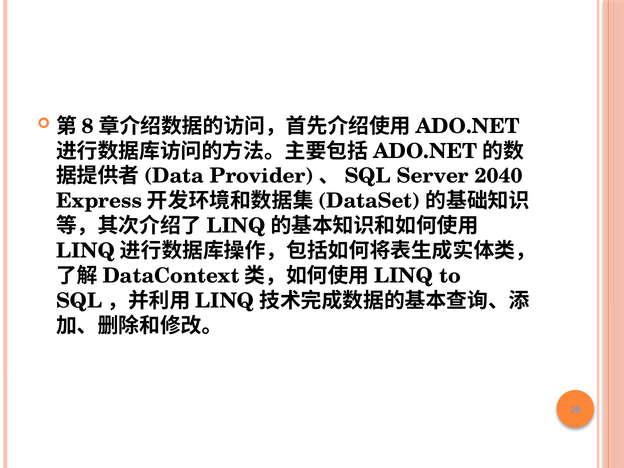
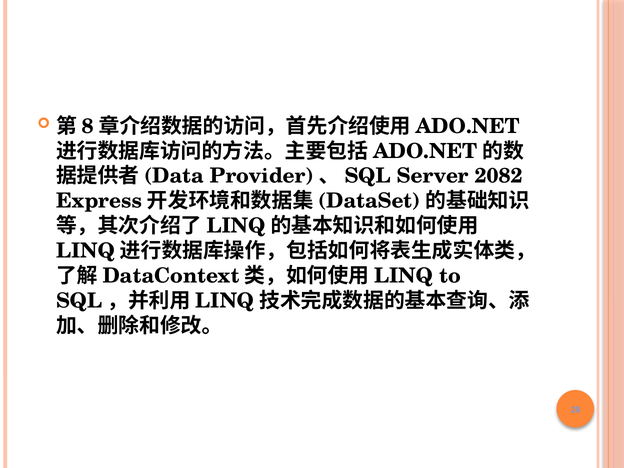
2040: 2040 -> 2082 (499, 176)
